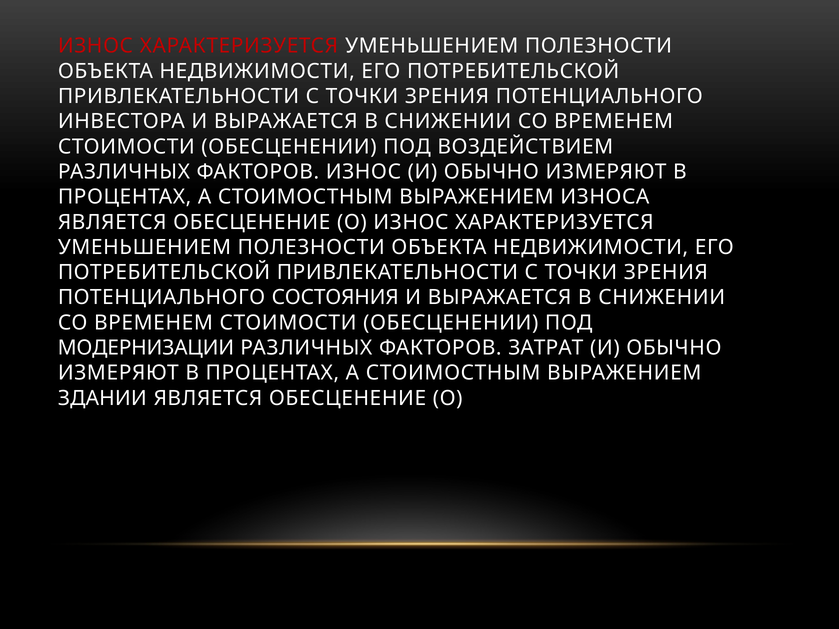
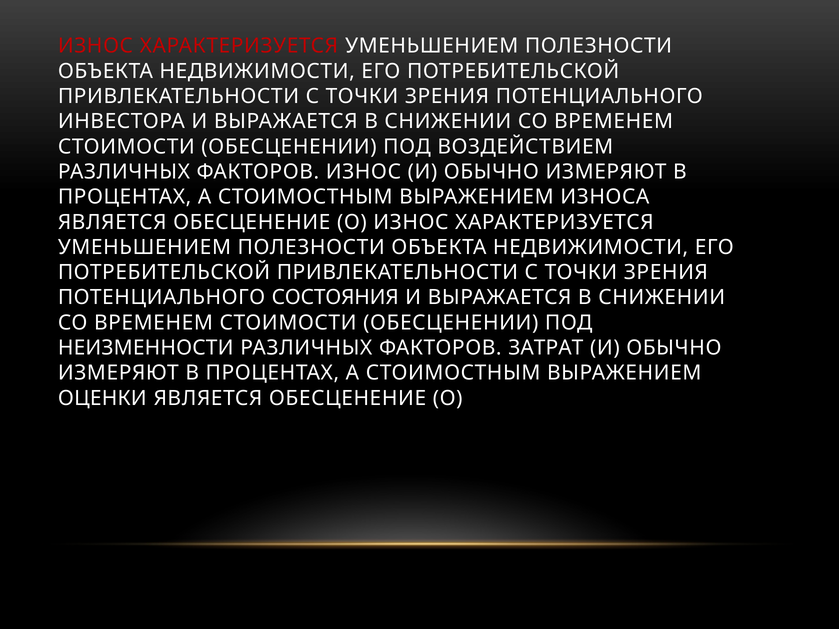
МОДЕРНИЗАЦИИ: МОДЕРНИЗАЦИИ -> НЕИЗМЕННОСТИ (146, 348)
ЗДАНИИ: ЗДАНИИ -> ОЦЕНКИ (102, 398)
